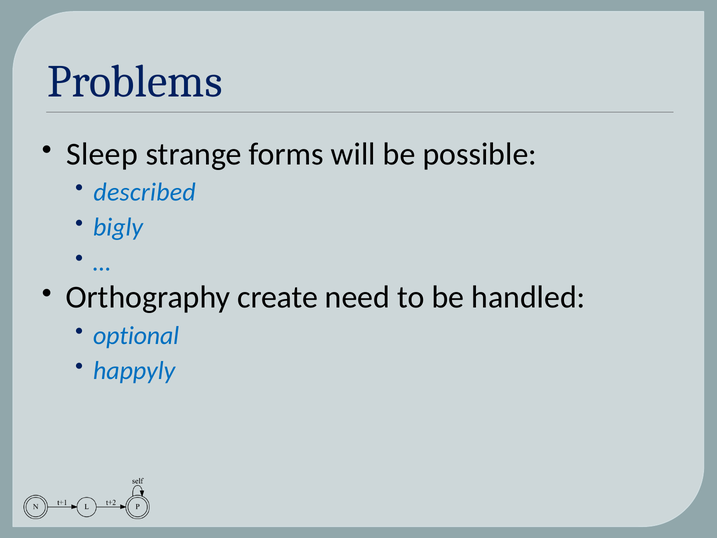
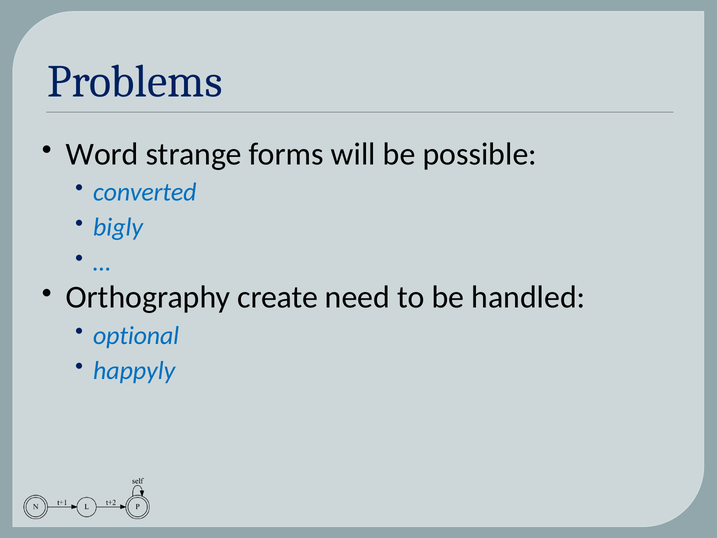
Sleep: Sleep -> Word (102, 154)
described: described -> converted (145, 192)
